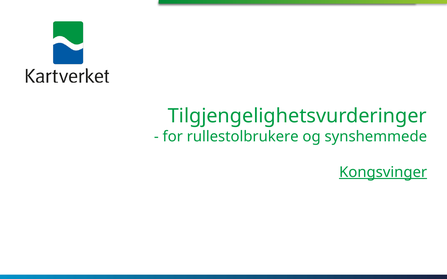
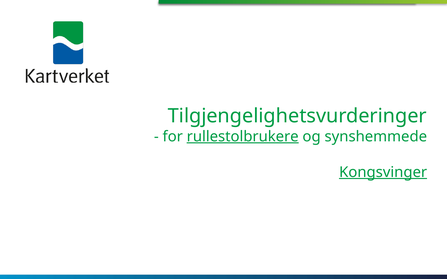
rullestolbrukere underline: none -> present (243, 137)
